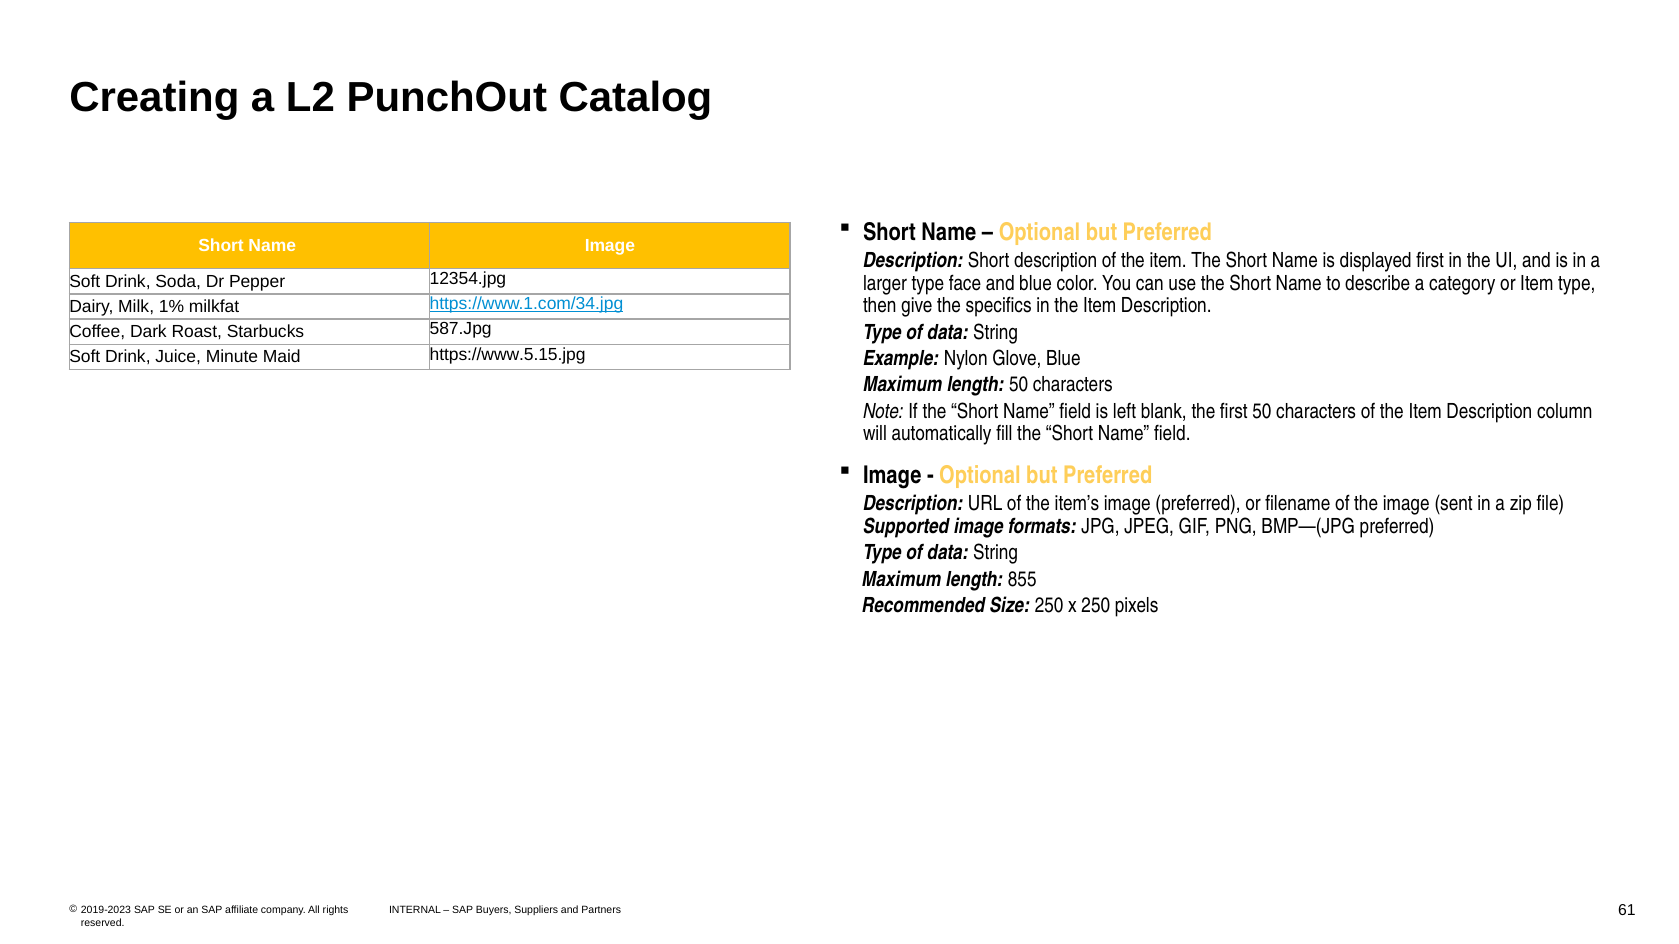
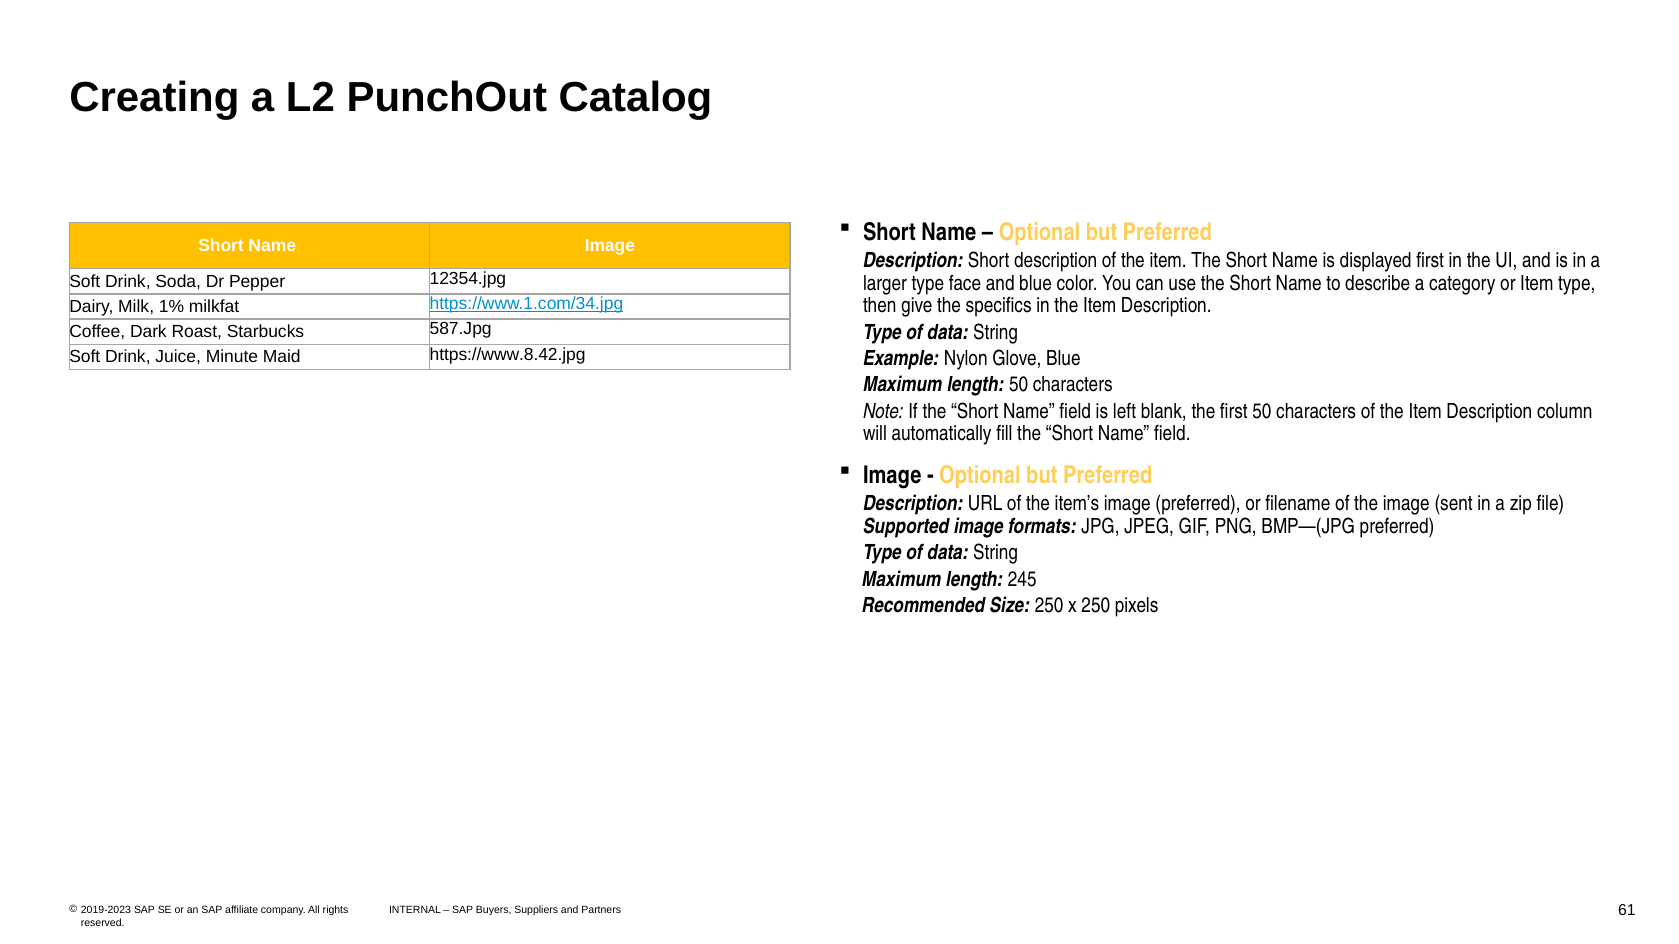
https://www.5.15.jpg: https://www.5.15.jpg -> https://www.8.42.jpg (508, 354)
855: 855 -> 245 (1022, 579)
